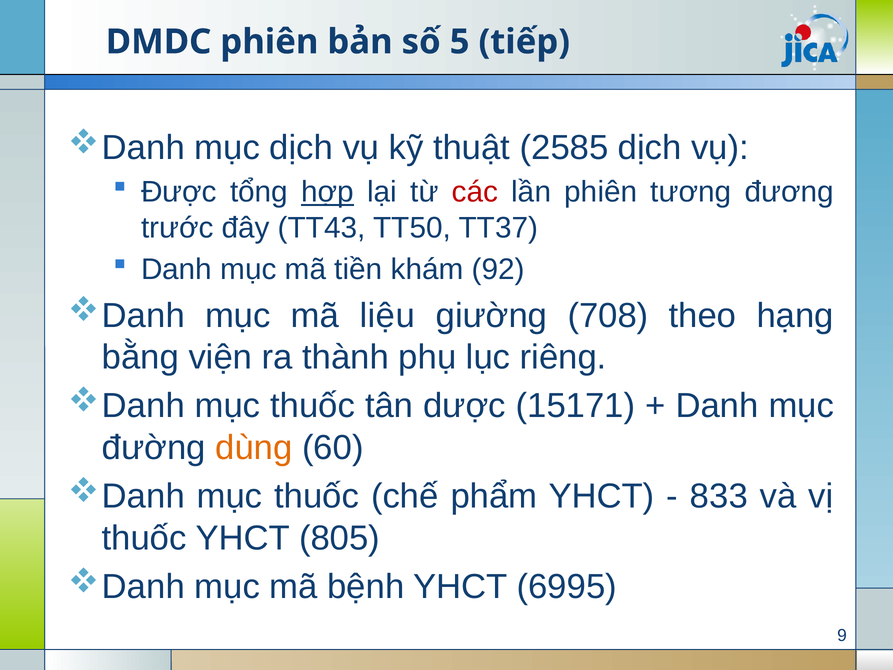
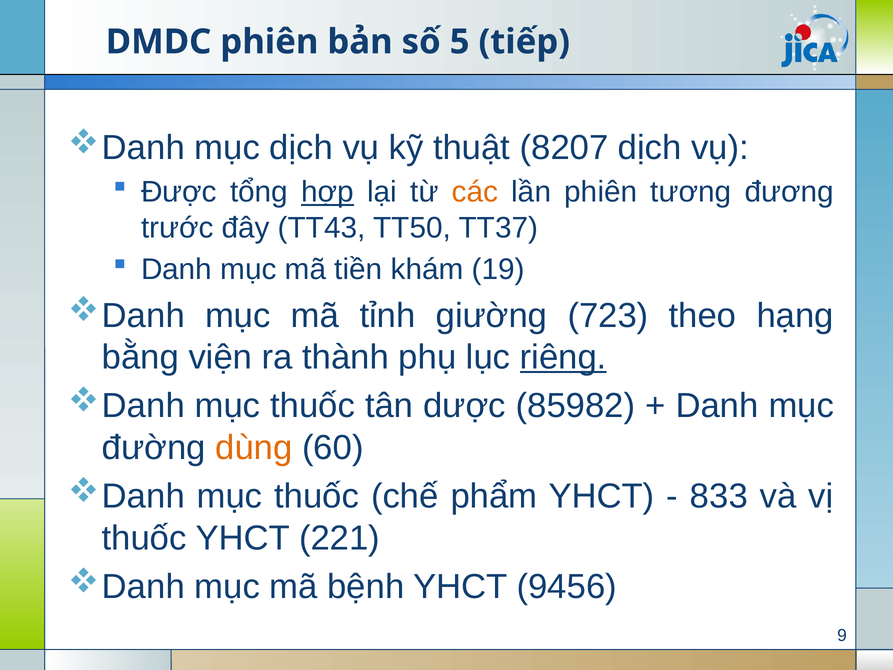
2585: 2585 -> 8207 (564, 148)
các colour: red -> orange (475, 192)
92: 92 -> 19 (498, 269)
liệu: liệu -> tỉnh (387, 315)
708: 708 -> 723 (608, 315)
riêng underline: none -> present (563, 357)
15171: 15171 -> 85982 (575, 406)
805: 805 -> 221 (340, 538)
6995: 6995 -> 9456 (567, 586)
